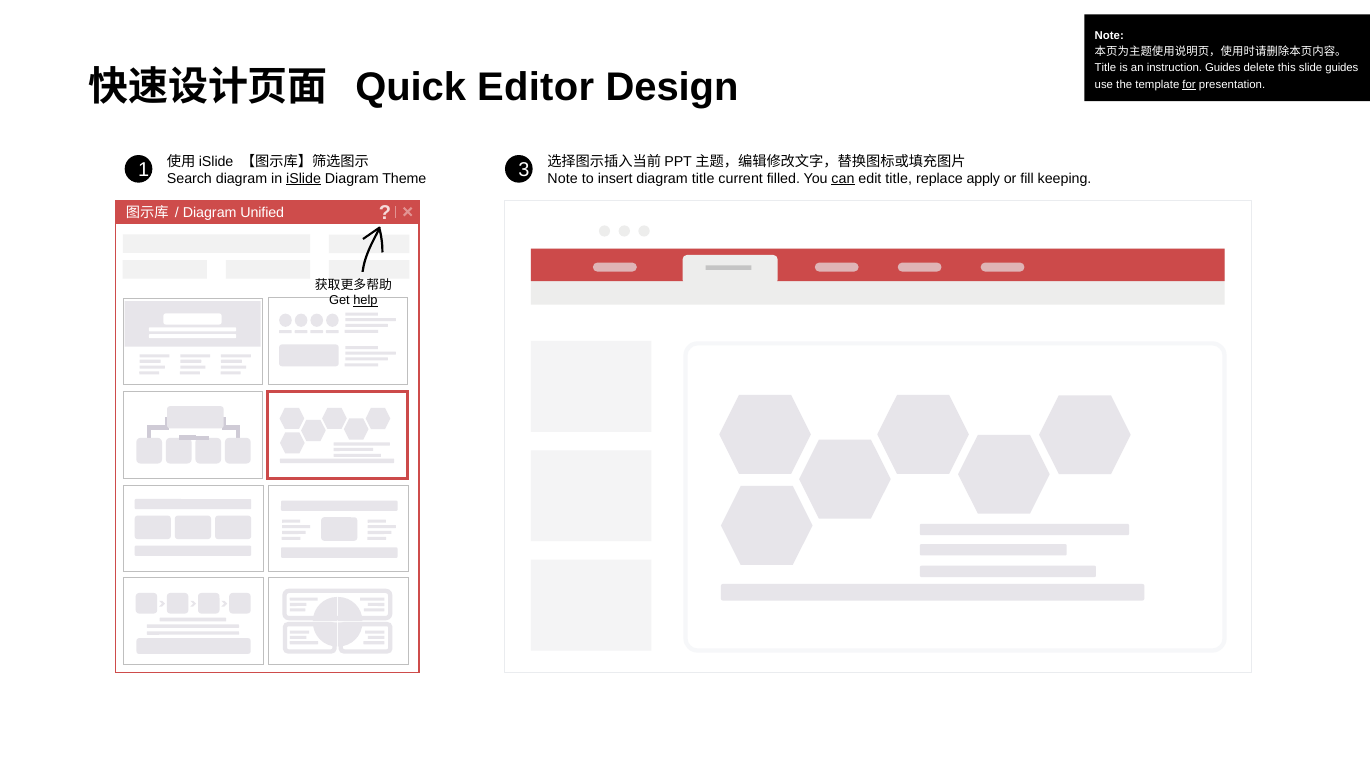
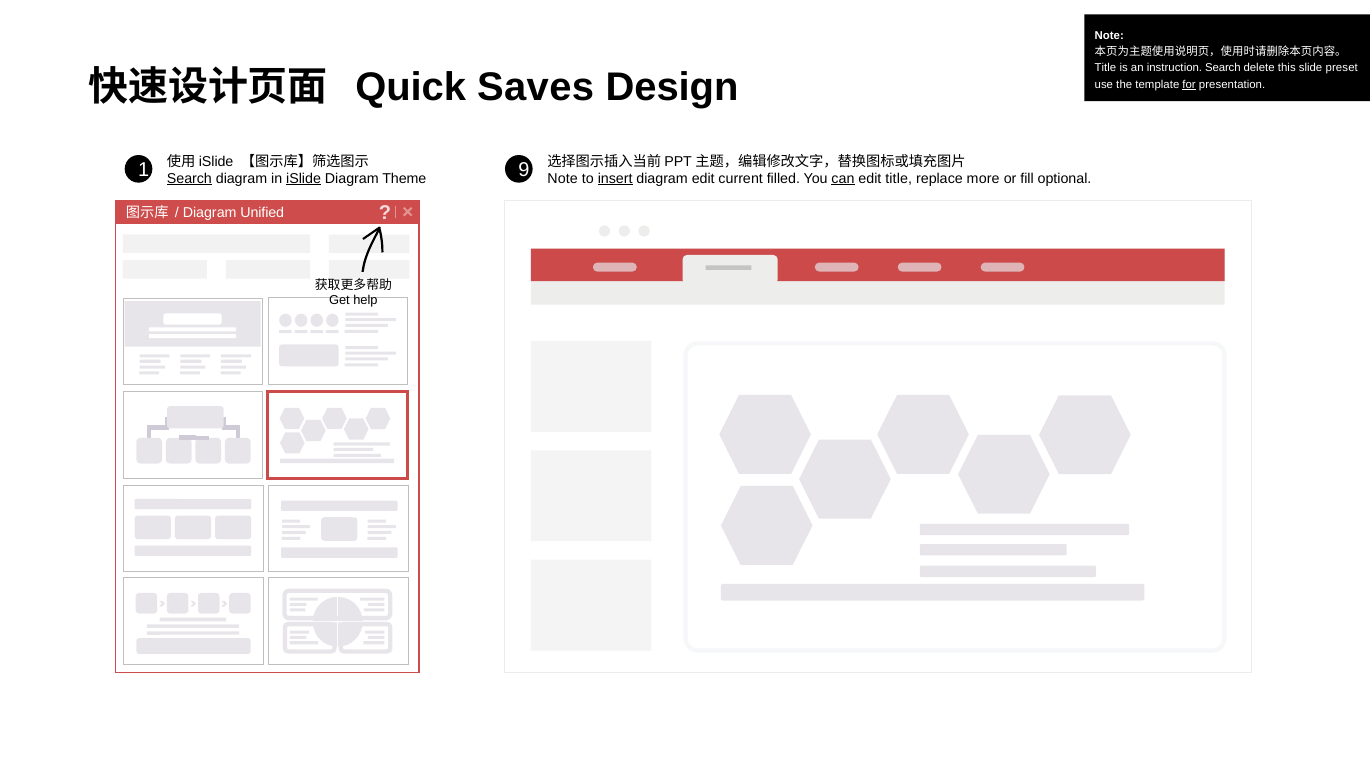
instruction Guides: Guides -> Search (1223, 68)
slide guides: guides -> preset (1342, 68)
Editor: Editor -> Saves (536, 87)
3: 3 -> 9 (524, 170)
Search underline: none -> present (189, 179)
insert underline: none -> present (615, 179)
diagram title: title -> edit (703, 179)
apply: apply -> more (983, 179)
keeping: keeping -> optional (1065, 179)
help underline: present -> none (365, 301)
